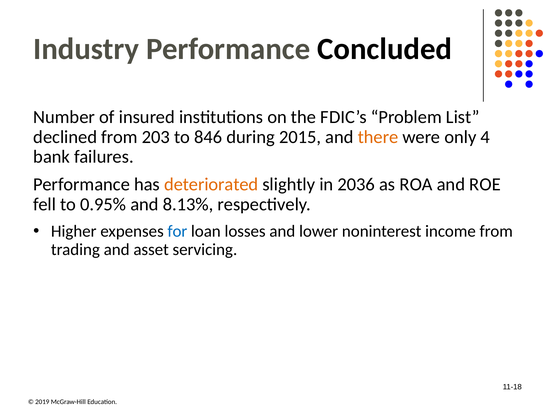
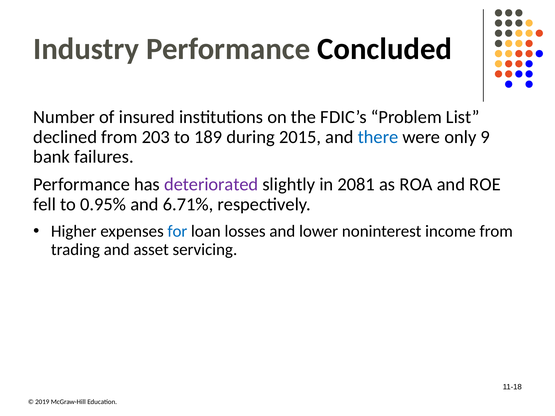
846: 846 -> 189 (208, 137)
there colour: orange -> blue (378, 137)
4: 4 -> 9 (485, 137)
deteriorated colour: orange -> purple (211, 185)
2036: 2036 -> 2081 (356, 185)
8.13%: 8.13% -> 6.71% (188, 205)
